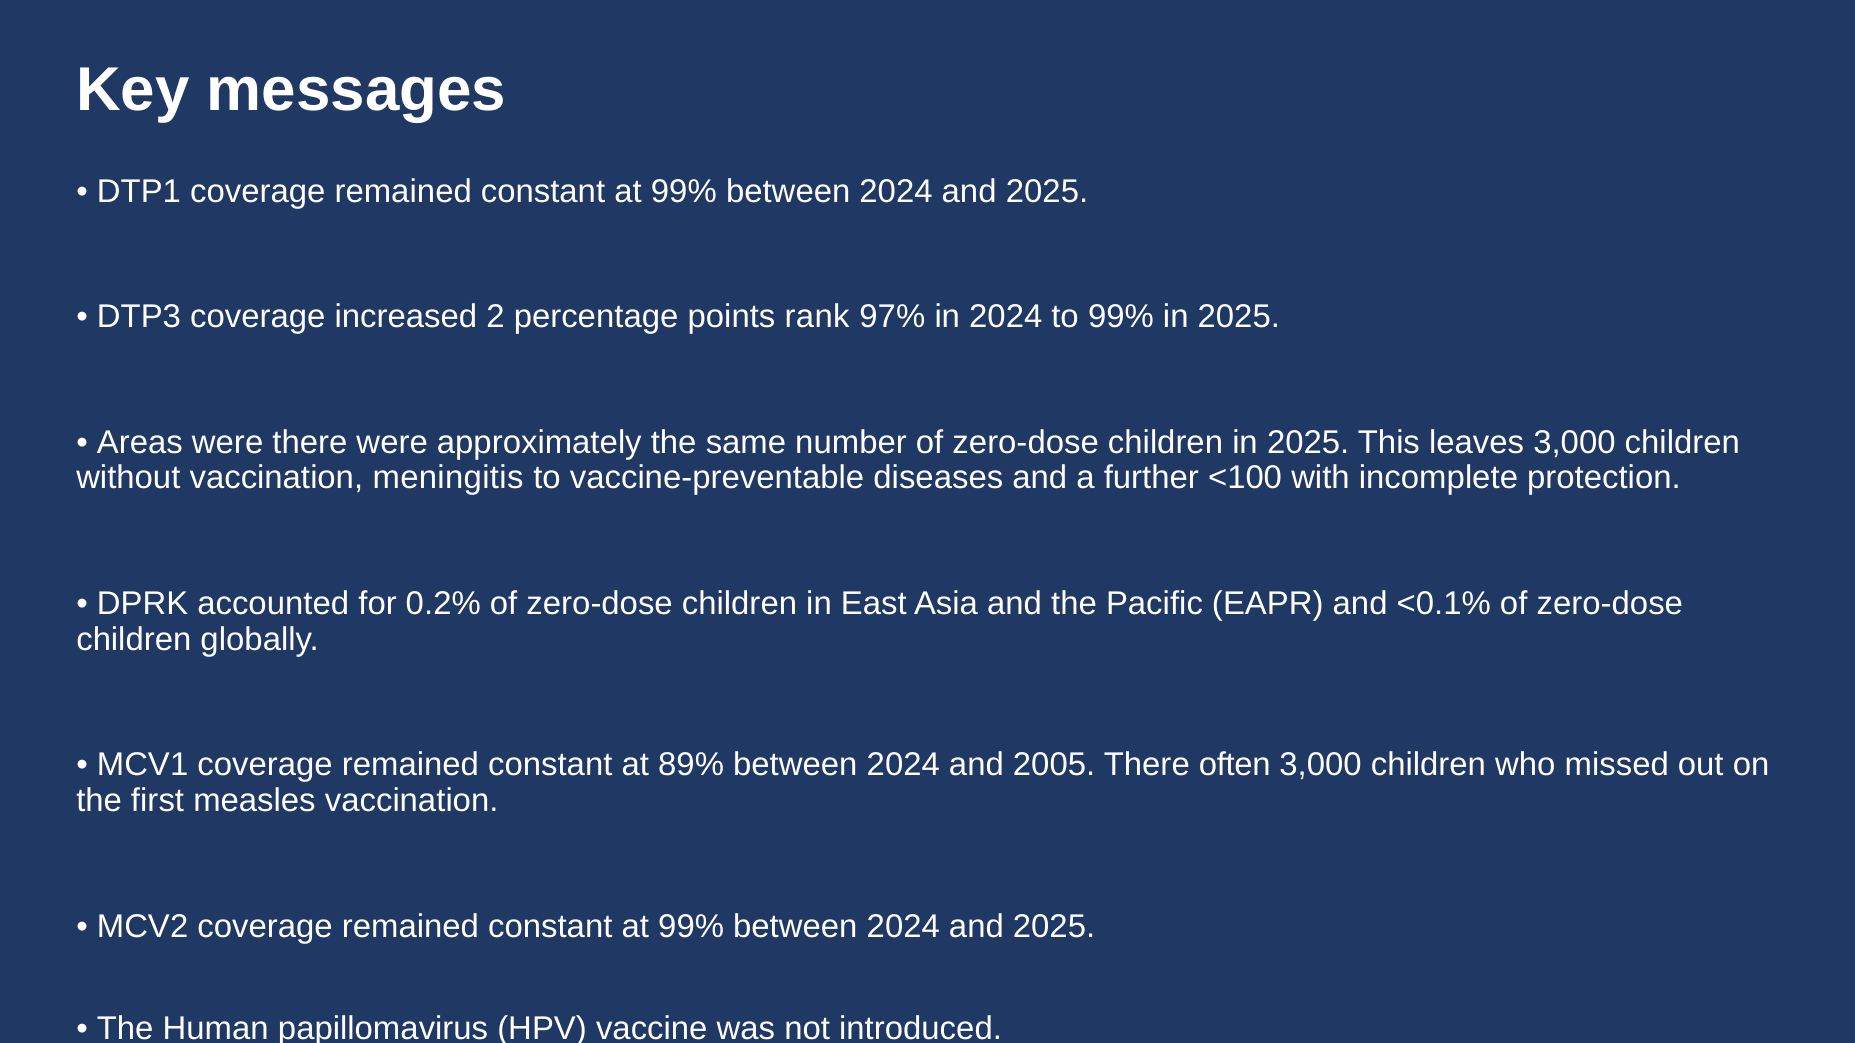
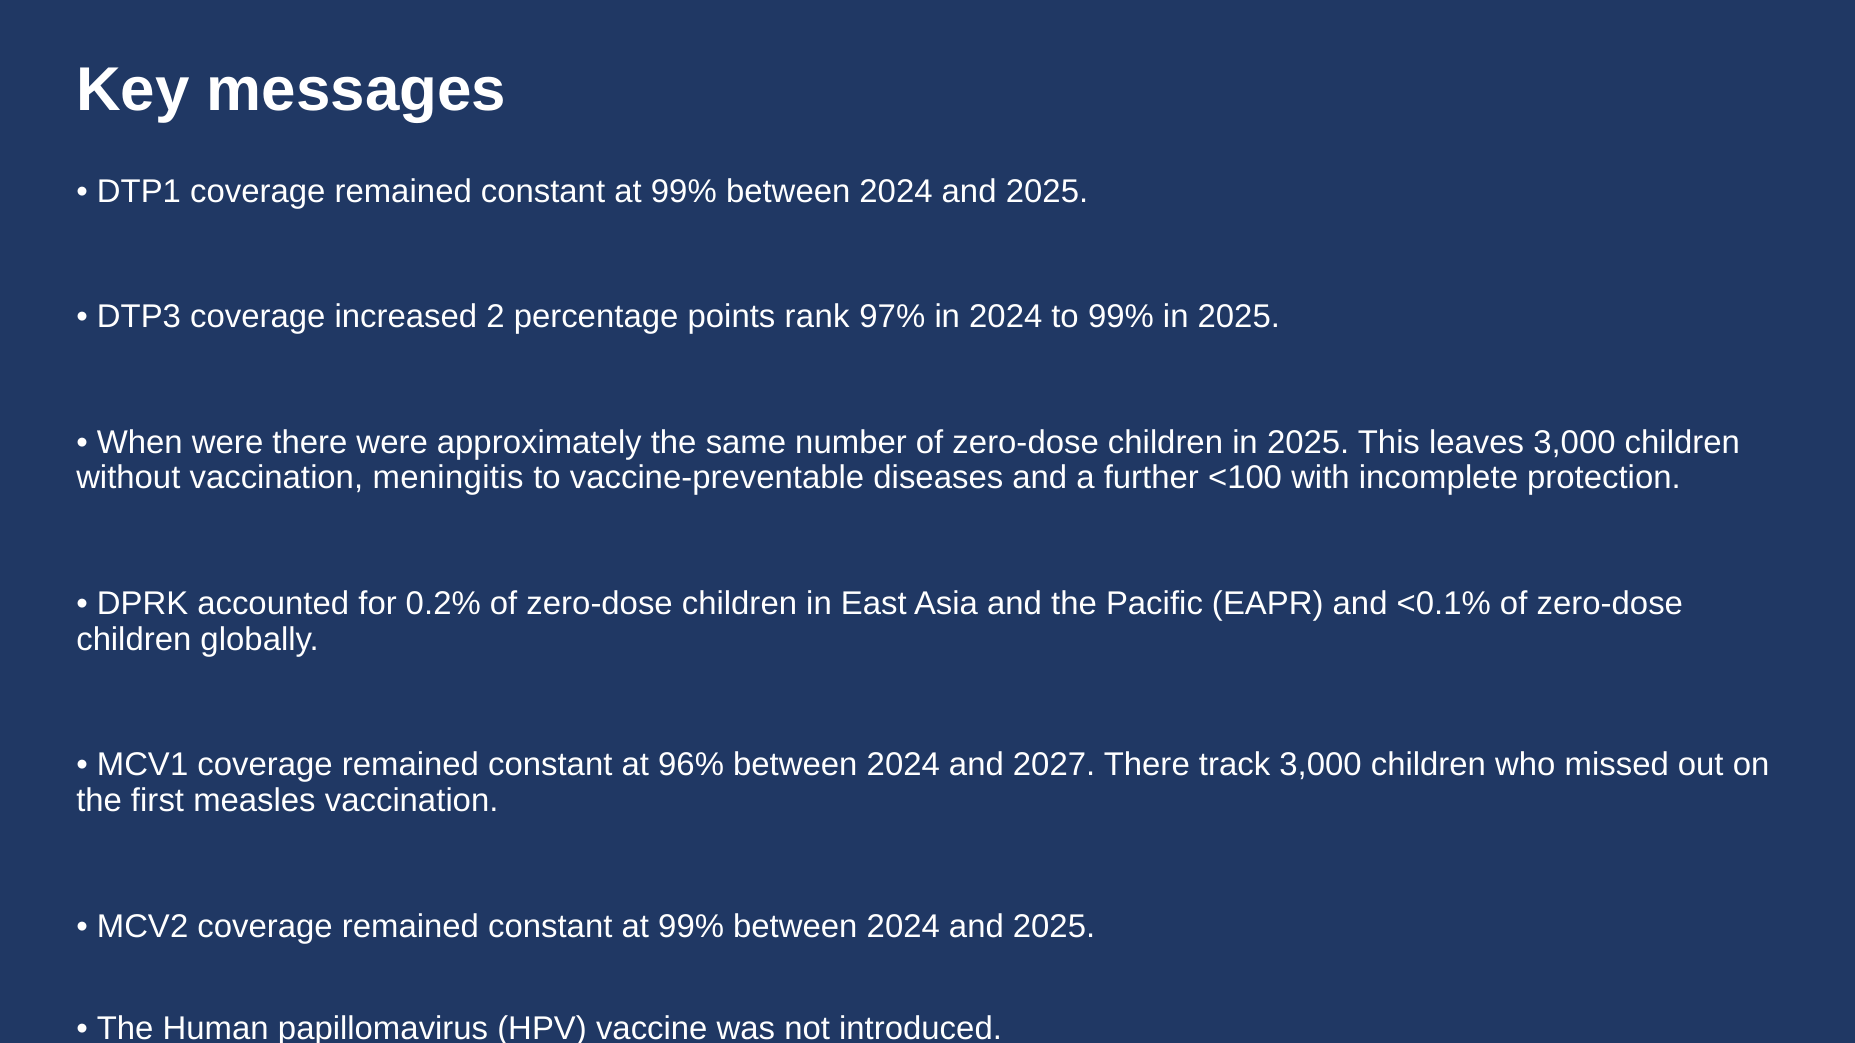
Areas: Areas -> When (140, 443)
89%: 89% -> 96% (691, 765)
2005: 2005 -> 2027 (1054, 765)
often: often -> track (1235, 765)
